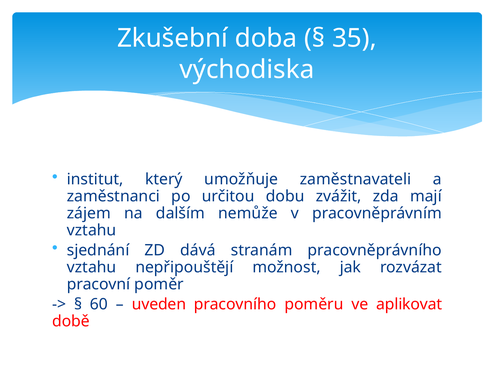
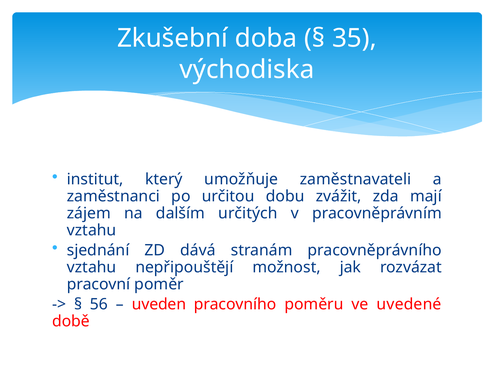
nemůže: nemůže -> určitých (248, 214)
60: 60 -> 56 (99, 305)
aplikovat: aplikovat -> uvedené (409, 305)
